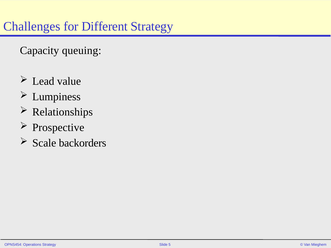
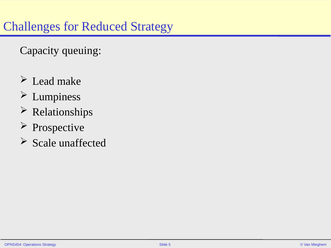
Different: Different -> Reduced (105, 26)
value: value -> make (69, 81)
backorders: backorders -> unaffected (82, 143)
